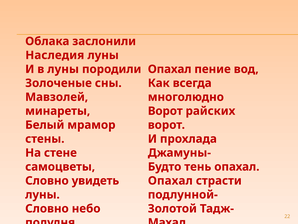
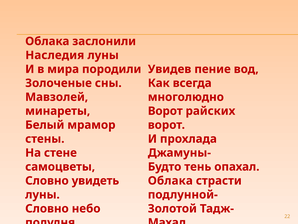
в луны: луны -> мира (63, 69)
Опахал: Опахал -> Увидев (170, 69)
Опахал: Опахал -> Облака (170, 180)
